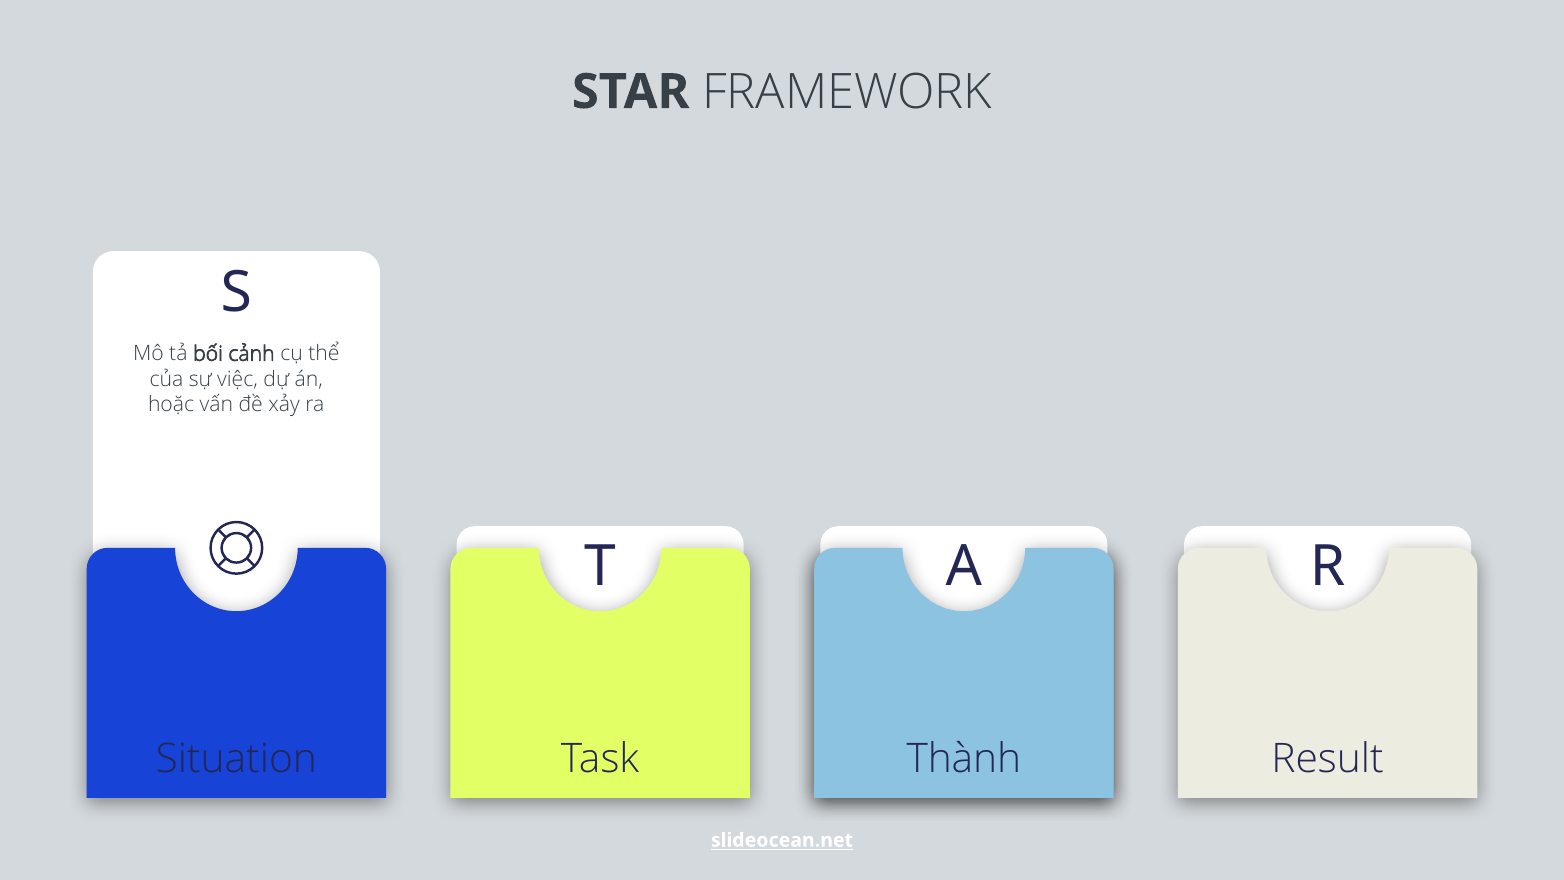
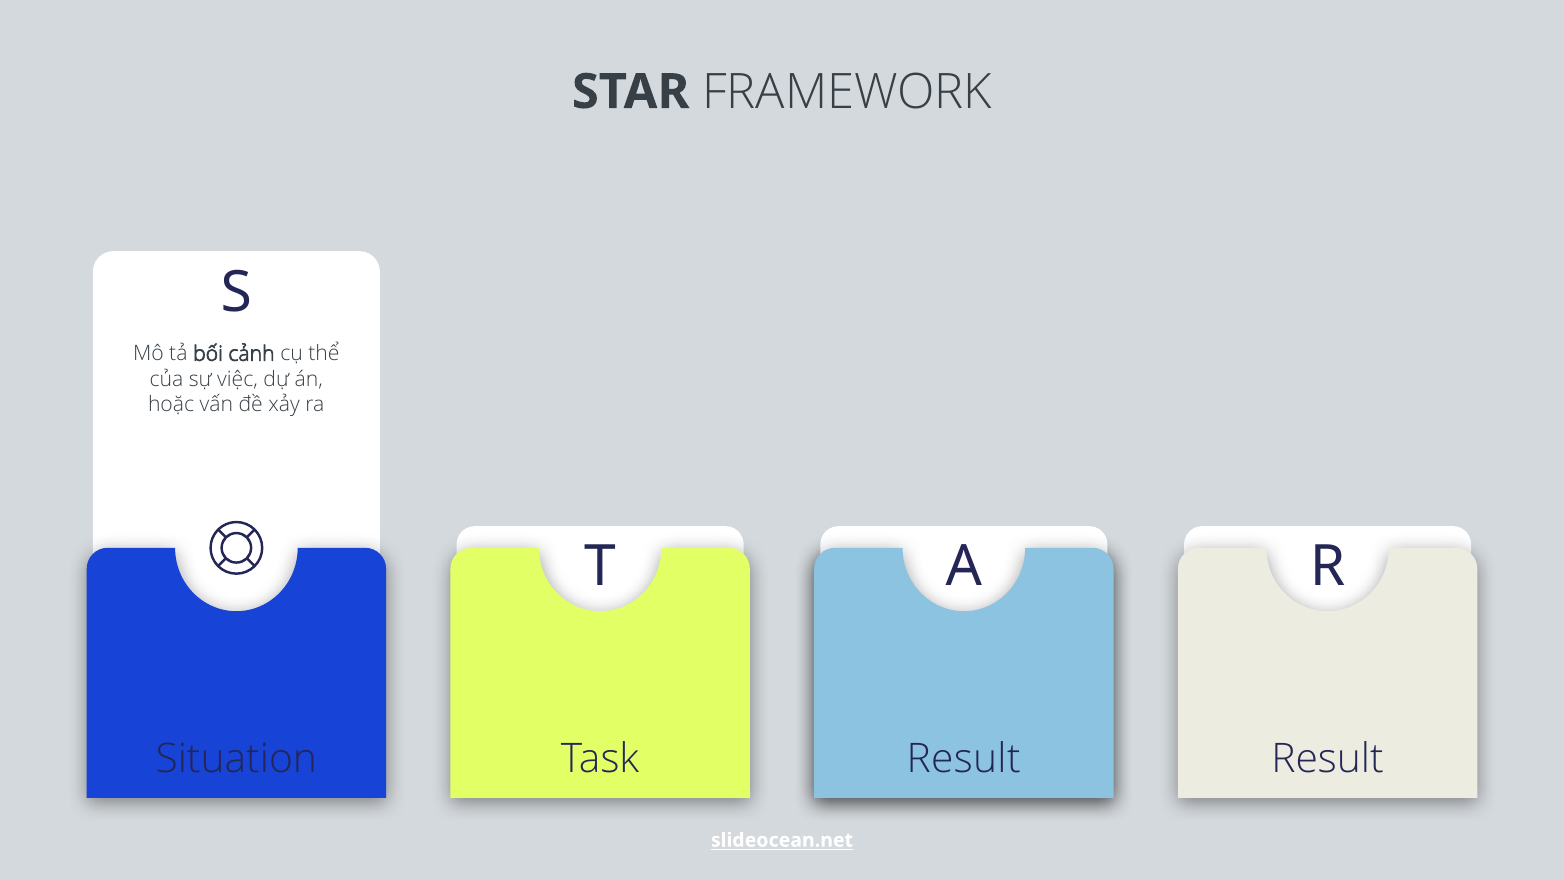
Task Thành: Thành -> Result (964, 759)
